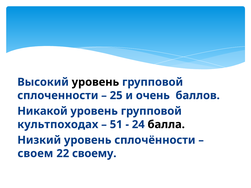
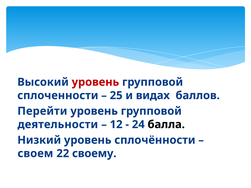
уровень colour: black -> red (95, 82)
очень: очень -> видах (153, 96)
Никакой: Никакой -> Перейти (42, 111)
культпоходах: культпоходах -> деятельности (58, 125)
51: 51 -> 12 (116, 125)
